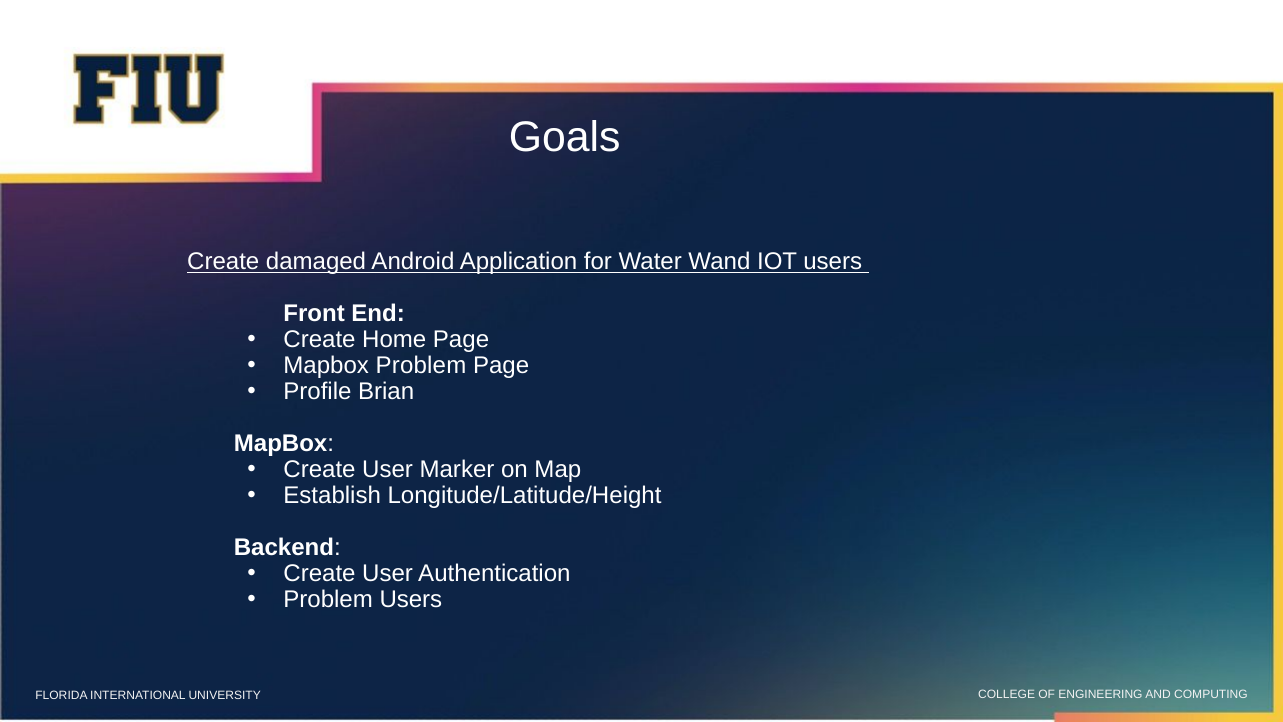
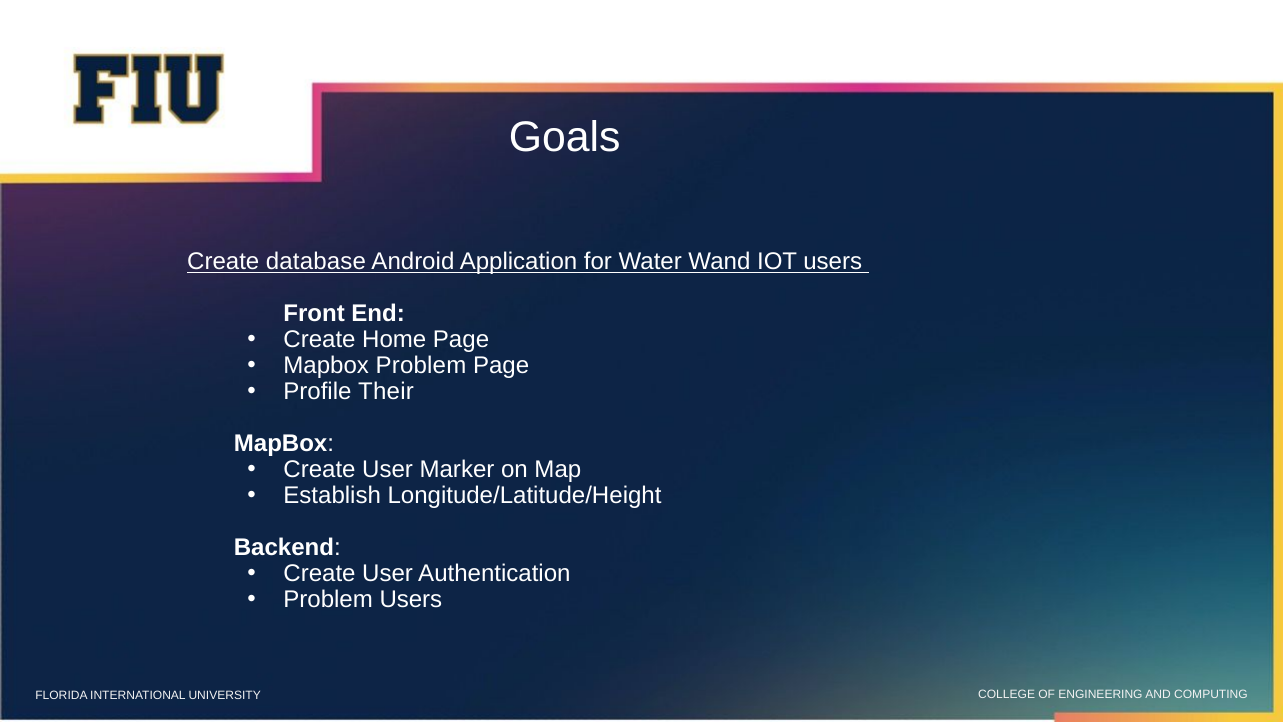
damaged: damaged -> database (316, 262)
Brian: Brian -> Their (386, 392)
